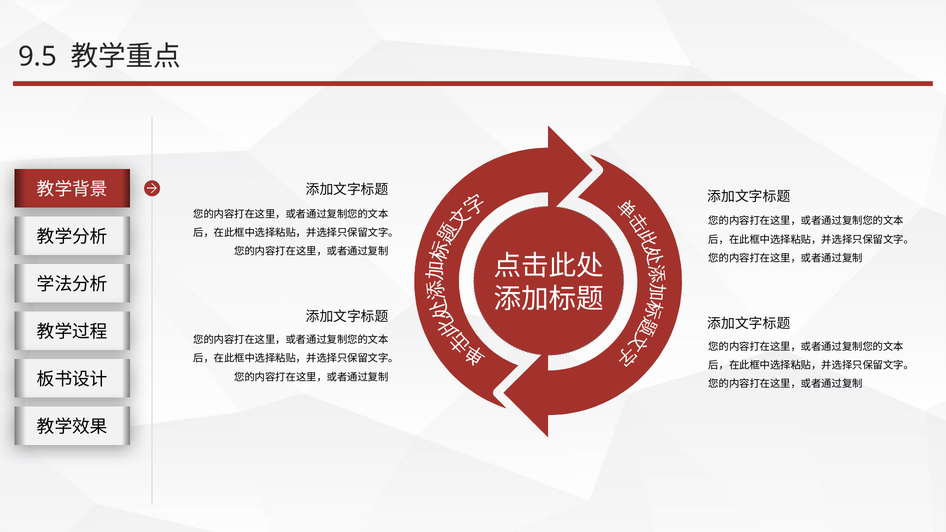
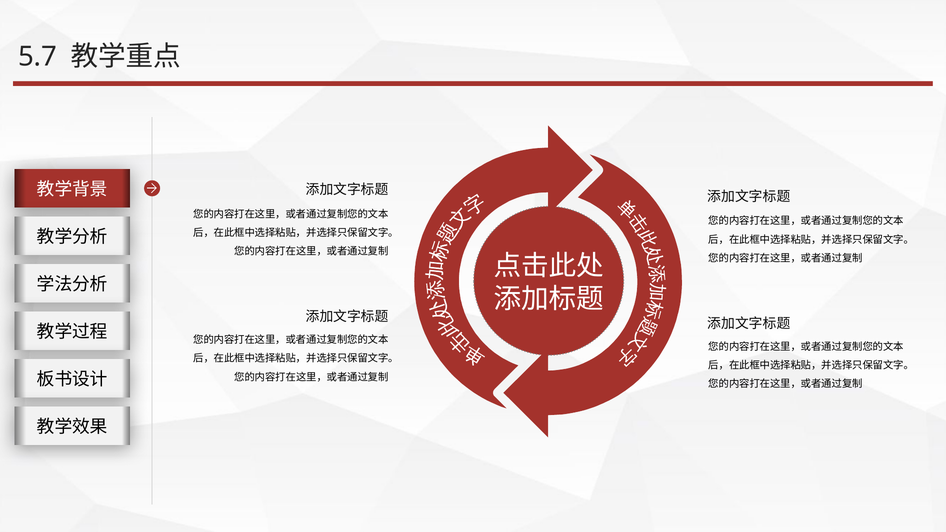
9.5: 9.5 -> 5.7 (38, 57)
